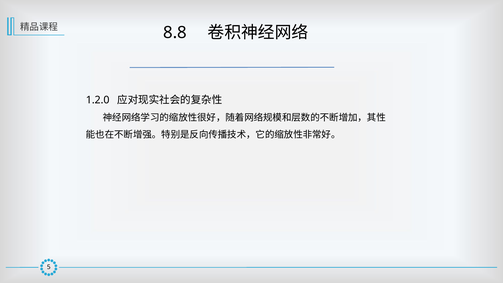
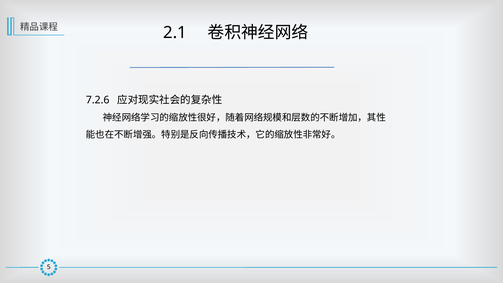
8.8: 8.8 -> 2.1 (175, 33)
1.2.0: 1.2.0 -> 7.2.6 (98, 100)
